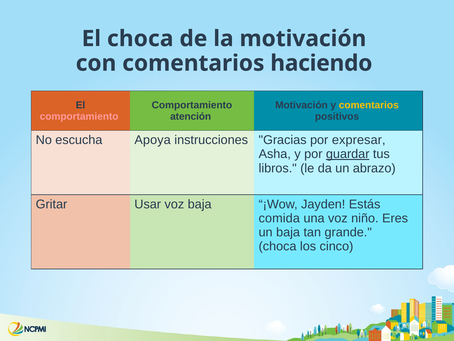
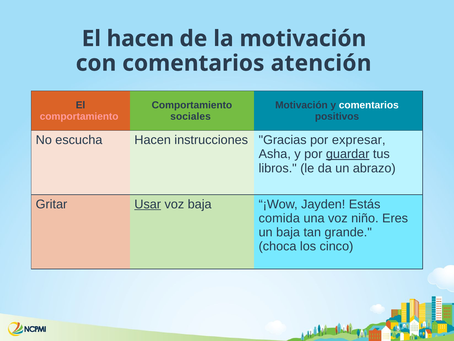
El choca: choca -> hacen (140, 39)
haciendo: haciendo -> atención (321, 63)
comentarios colour: yellow -> white (369, 105)
atención: atención -> sociales (191, 116)
escucha Apoya: Apoya -> Hacen (153, 140)
Usar underline: none -> present (148, 204)
